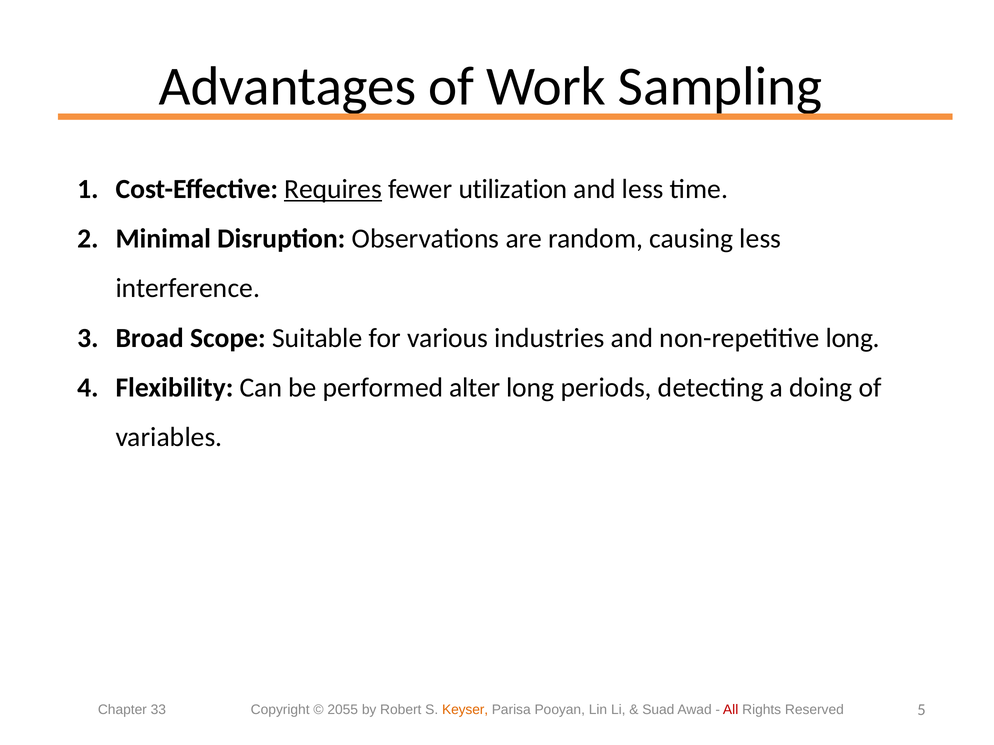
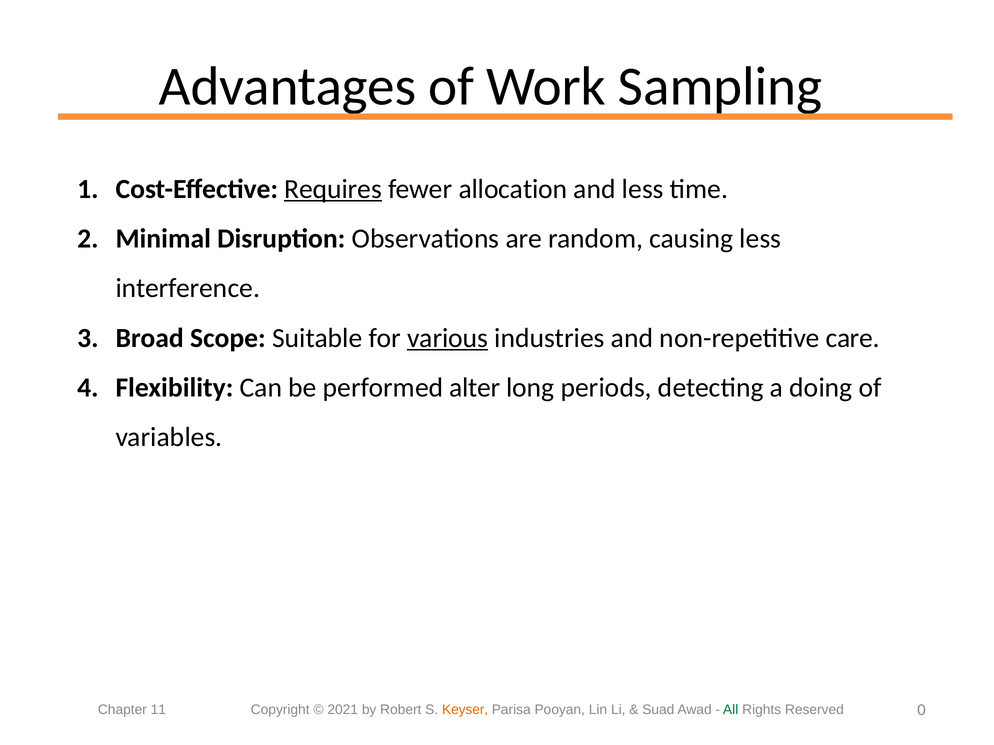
utilization: utilization -> allocation (513, 189)
various underline: none -> present (448, 338)
non-repetitive long: long -> care (853, 338)
33: 33 -> 11 (158, 710)
2055: 2055 -> 2021 (343, 710)
All colour: red -> green (731, 710)
5: 5 -> 0 (921, 710)
